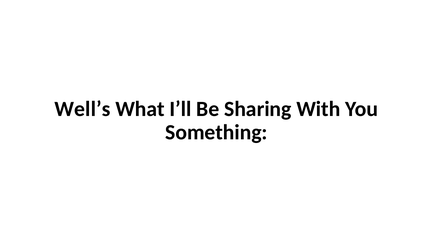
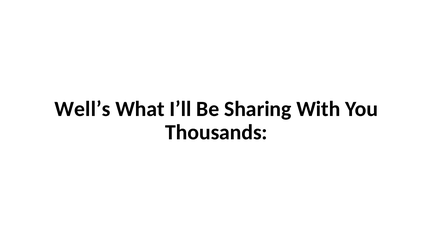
Something: Something -> Thousands (216, 132)
